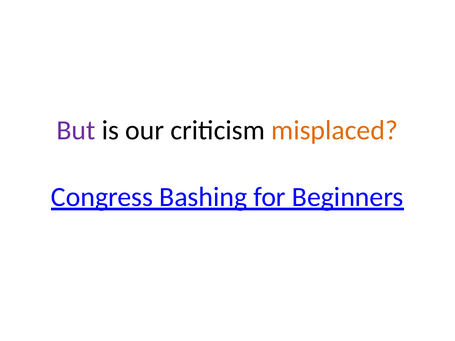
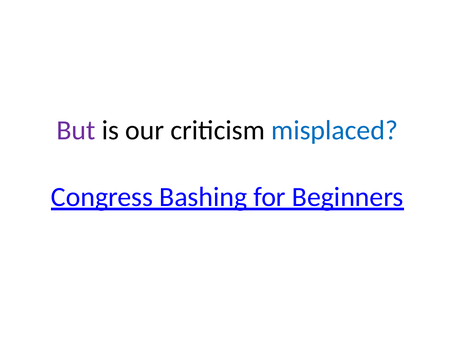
misplaced colour: orange -> blue (335, 131)
